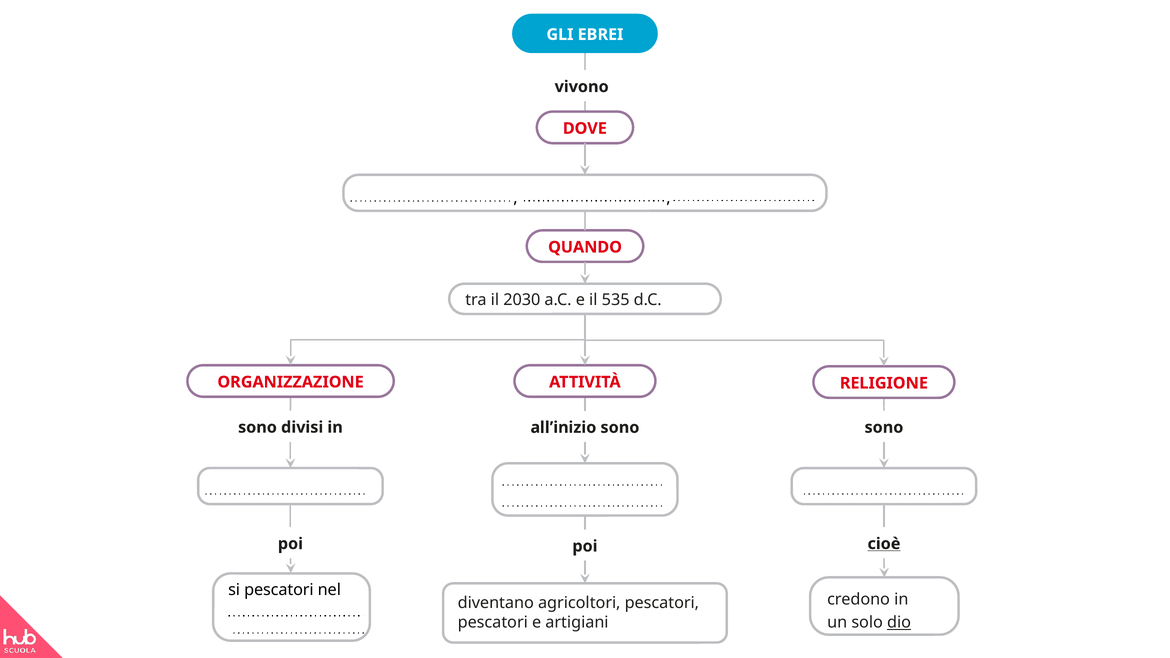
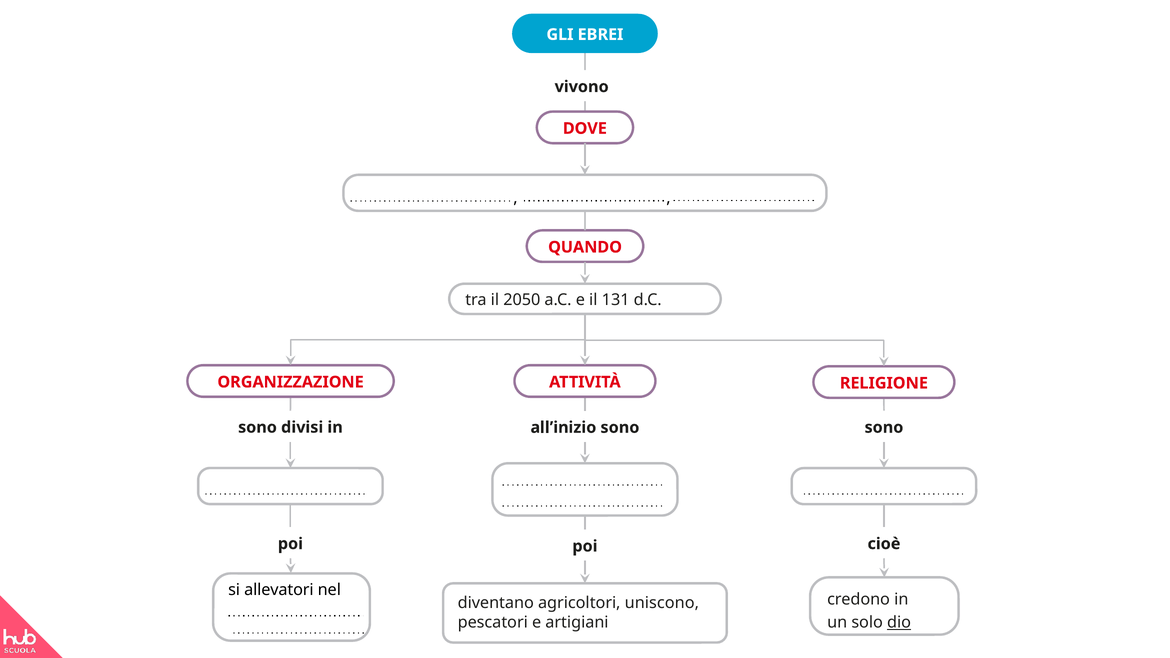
2030: 2030 -> 2050 (522, 300)
535: 535 -> 131 (616, 300)
cioè underline: present -> none (884, 544)
si pescatori: pescatori -> allevatori (279, 590)
agricoltori pescatori: pescatori -> uniscono (662, 603)
